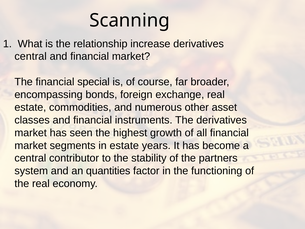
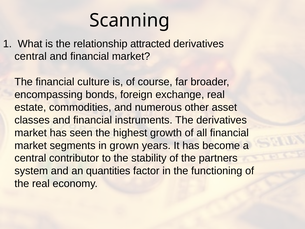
increase: increase -> attracted (150, 44)
special: special -> culture (93, 82)
in estate: estate -> grown (124, 145)
